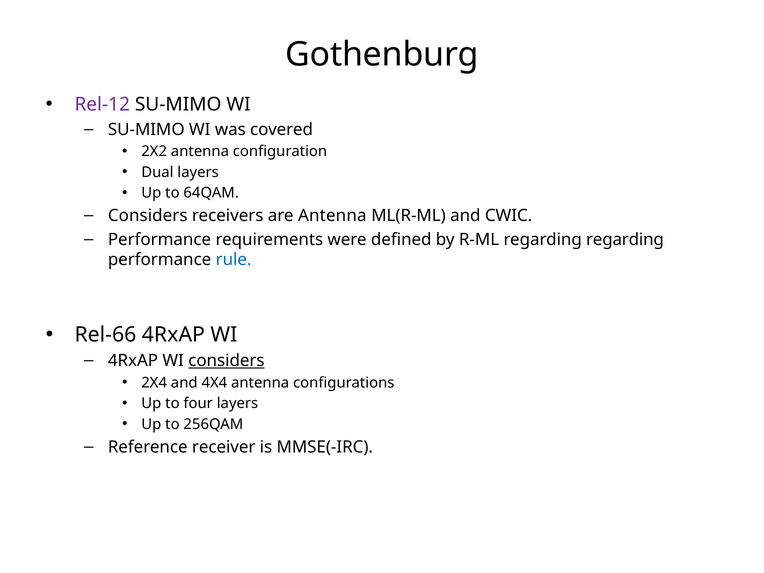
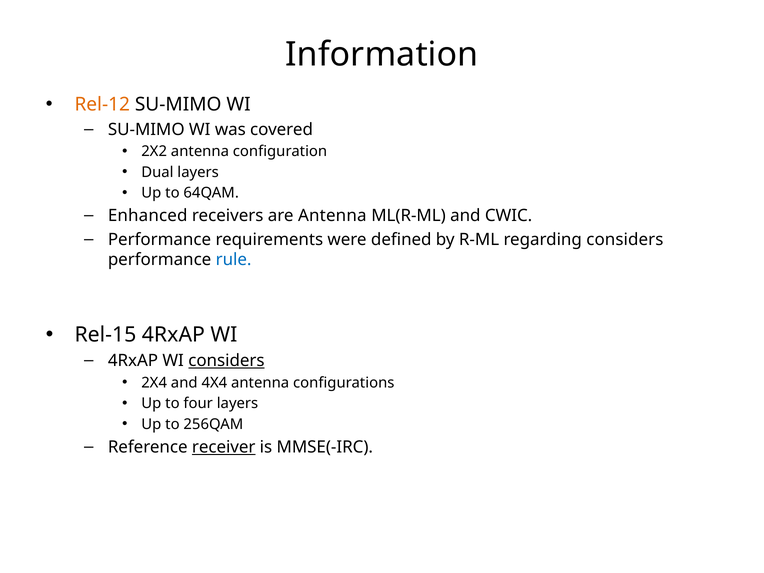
Gothenburg: Gothenburg -> Information (382, 55)
Rel-12 colour: purple -> orange (102, 105)
Considers: Considers -> Enhanced (148, 216)
regarding regarding: regarding -> considers (625, 239)
Rel-66: Rel-66 -> Rel-15 (105, 335)
receiver underline: none -> present (224, 447)
